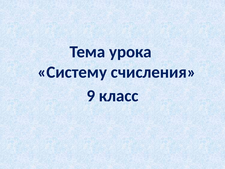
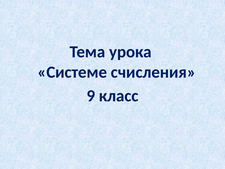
Систему: Систему -> Системе (72, 72)
